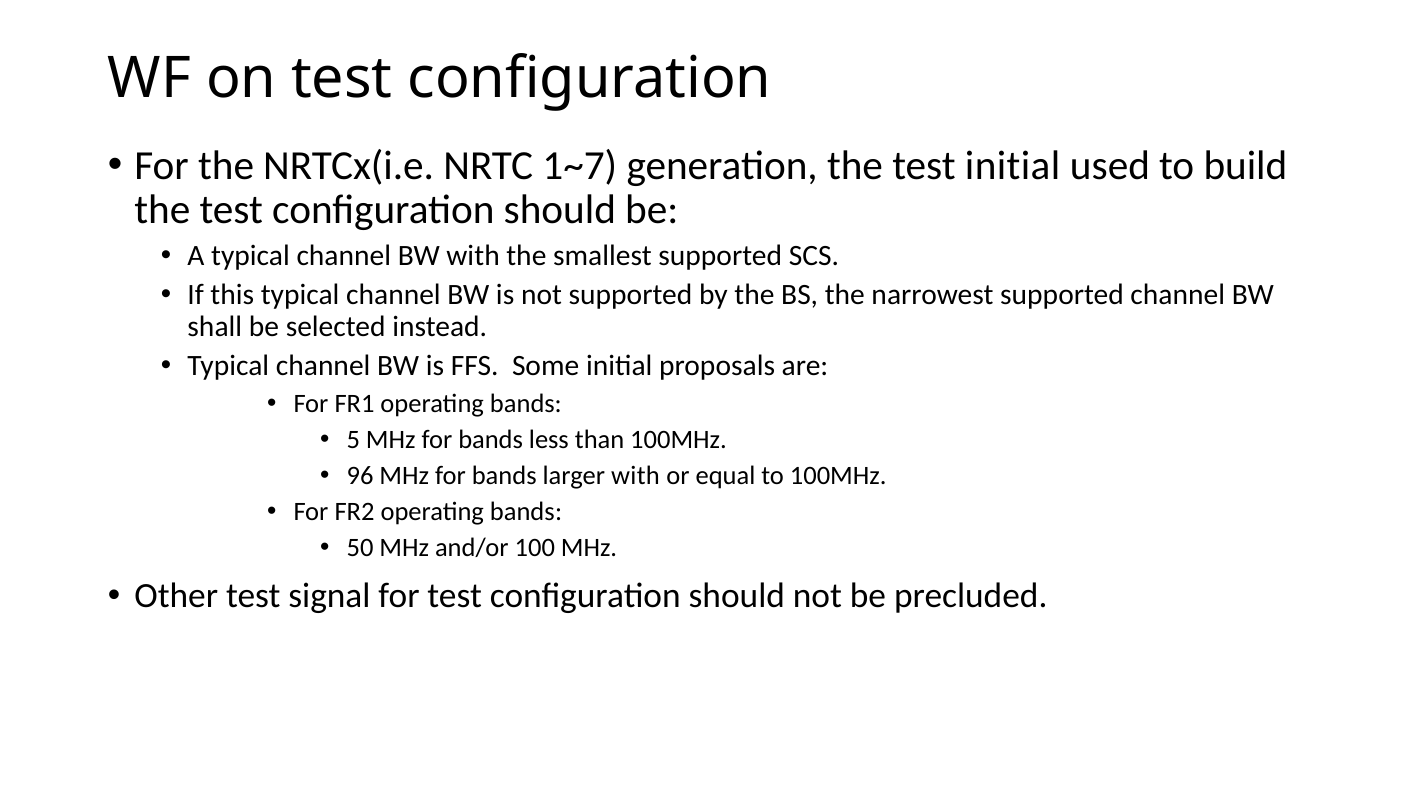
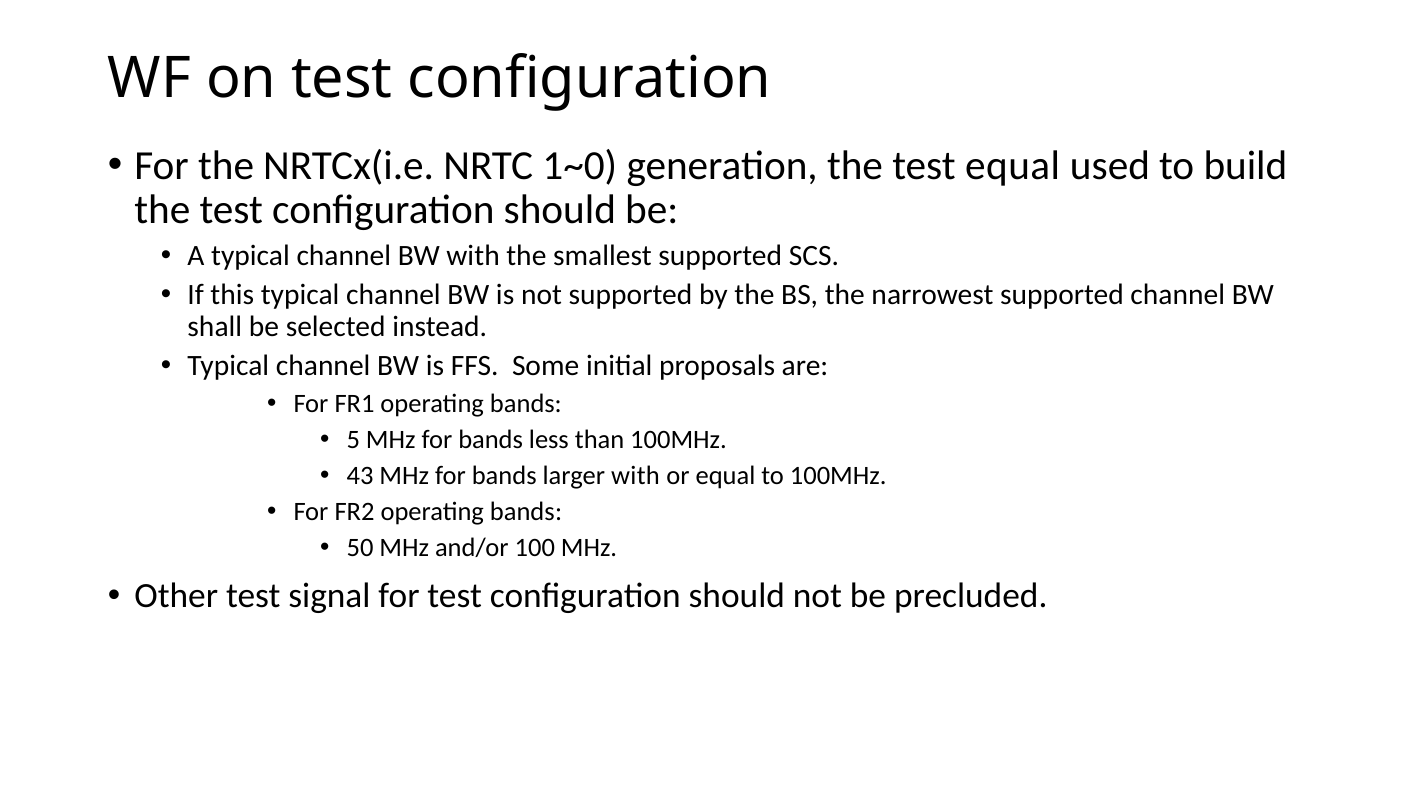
1~7: 1~7 -> 1~0 (580, 166)
test initial: initial -> equal (1013, 166)
96: 96 -> 43 (360, 476)
